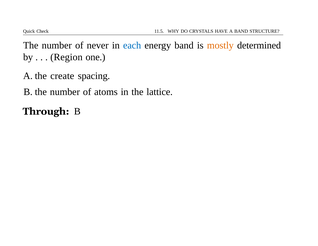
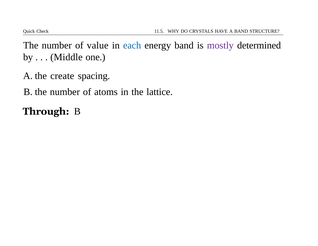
never: never -> value (98, 45)
mostly colour: orange -> purple (220, 45)
Region: Region -> Middle (66, 57)
